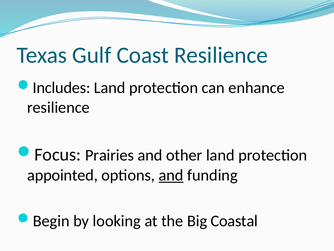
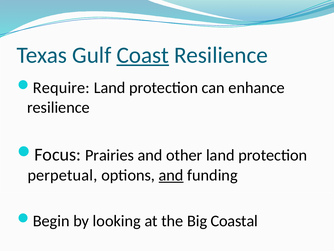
Coast underline: none -> present (143, 55)
Includes: Includes -> Require (61, 88)
appointed: appointed -> perpetual (62, 175)
